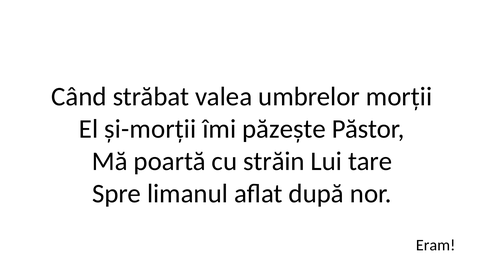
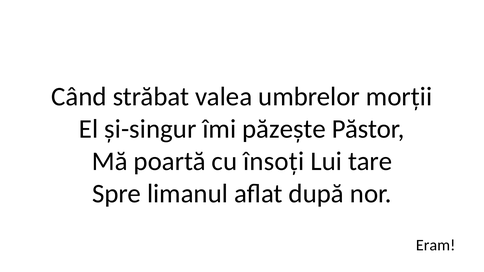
și-morții: și-morții -> și-singur (150, 129)
străin: străin -> însoți (274, 161)
